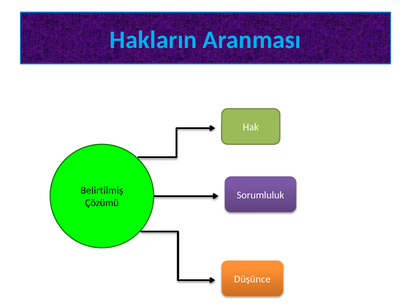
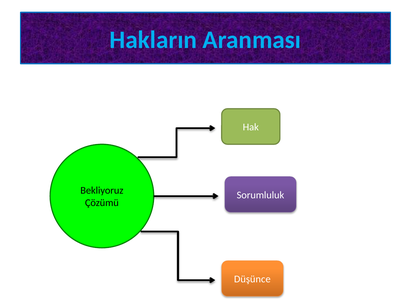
Belirtilmiş: Belirtilmiş -> Bekliyoruz (102, 191)
